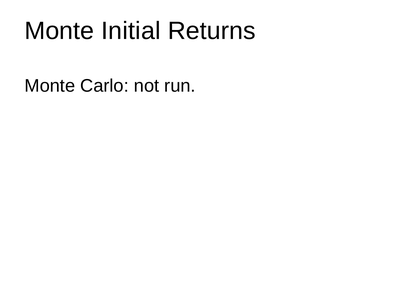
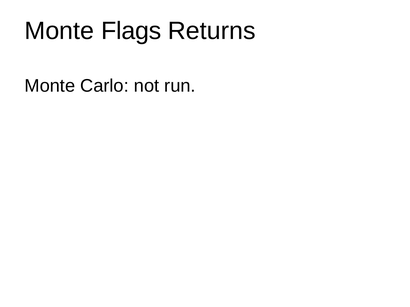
Initial: Initial -> Flags (131, 31)
